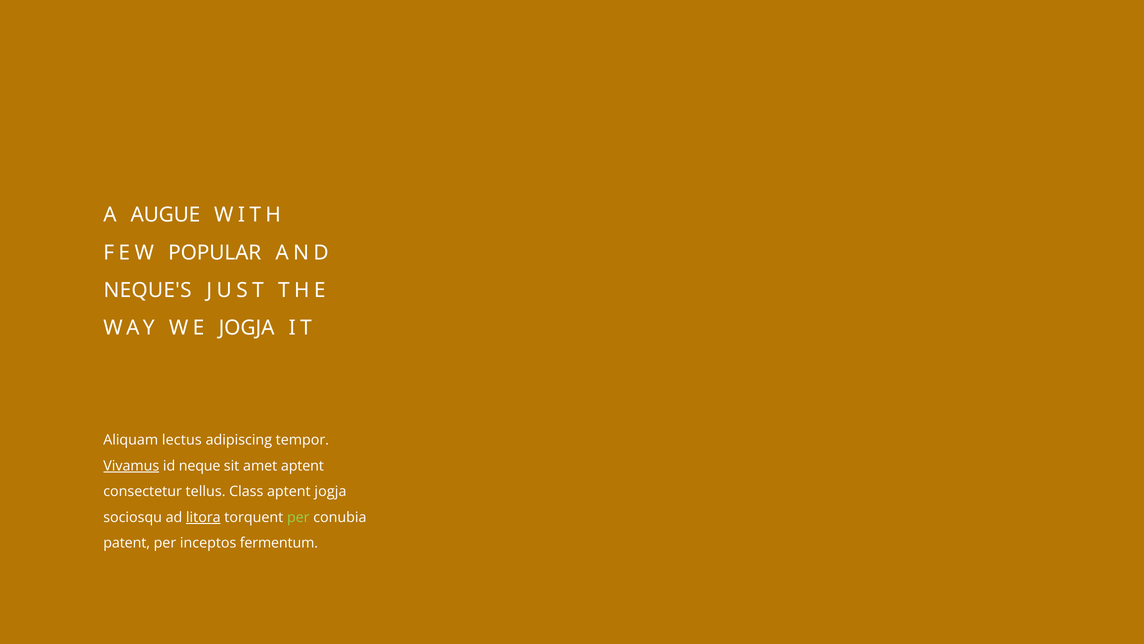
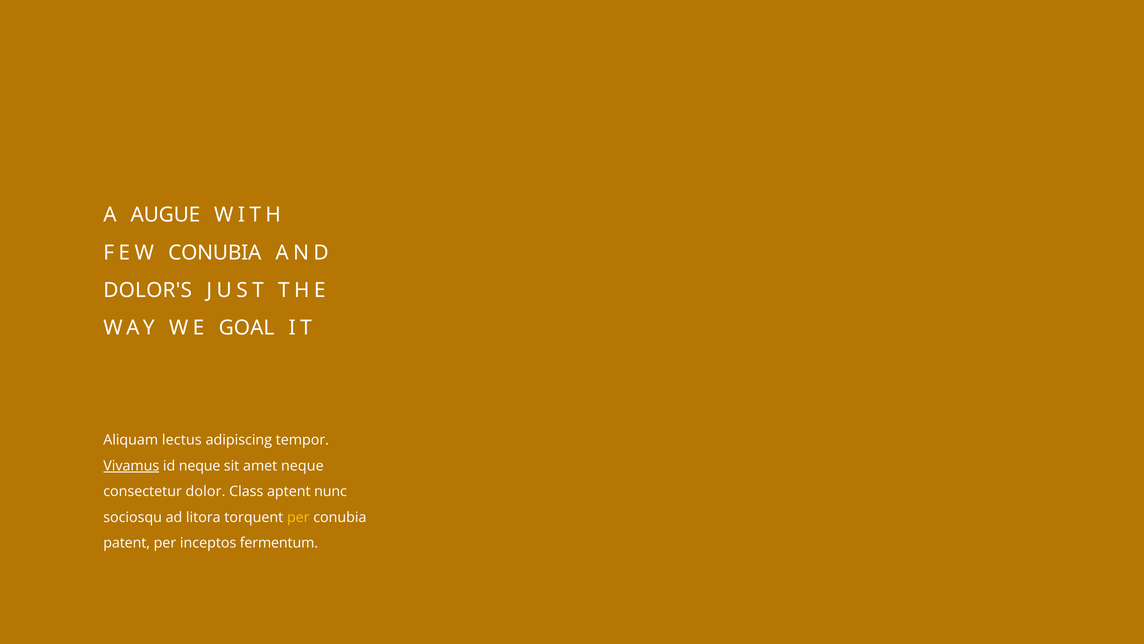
FEW POPULAR: POPULAR -> CONUBIA (215, 252)
NEQUE'S: NEQUE'S -> DOLOR'S (148, 290)
WE JOGJA: JOGJA -> GOAL (247, 328)
amet aptent: aptent -> neque (302, 466)
tellus: tellus -> dolor (205, 491)
aptent jogja: jogja -> nunc (331, 491)
litora underline: present -> none (203, 517)
per colour: light green -> yellow (298, 517)
